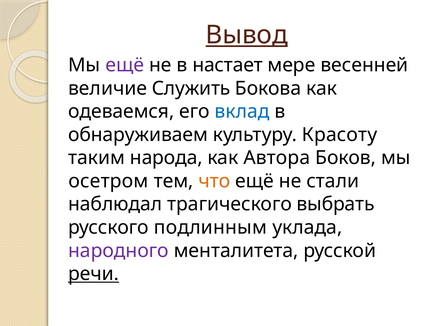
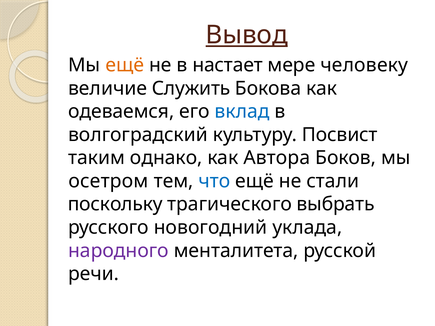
ещё colour: purple -> orange (125, 65)
весенней: весенней -> человеку (364, 65)
обнаруживаем: обнаруживаем -> волгоградский (138, 135)
Красоту: Красоту -> Посвист (340, 135)
народа: народа -> однако (166, 158)
что colour: orange -> blue (214, 181)
наблюдал: наблюдал -> поскольку (115, 204)
подлинным: подлинным -> новогодний (210, 228)
речи underline: present -> none (94, 274)
